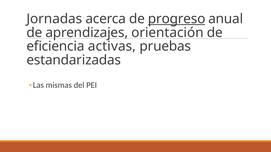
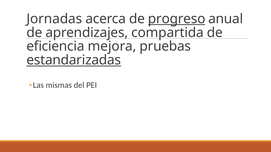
orientación: orientación -> compartida (167, 33)
activas: activas -> mejora (112, 46)
estandarizadas underline: none -> present (74, 60)
